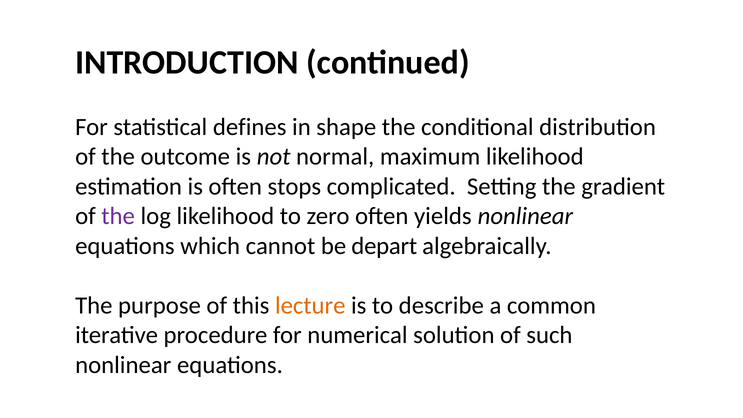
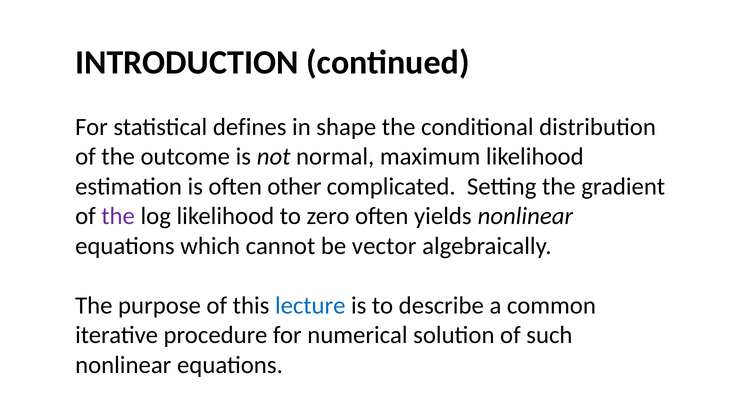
stops: stops -> other (294, 186)
depart: depart -> vector (384, 246)
lecture colour: orange -> blue (310, 305)
